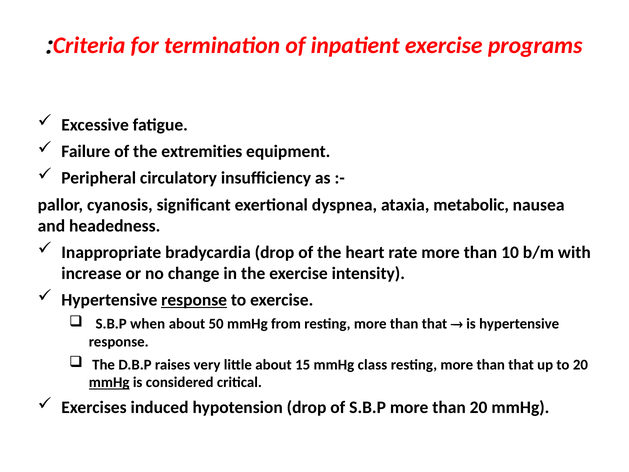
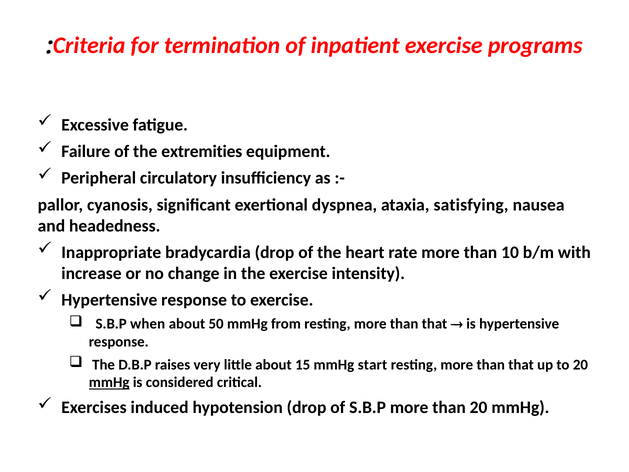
metabolic: metabolic -> satisfying (471, 205)
response underline: present -> none (194, 300)
class: class -> start (372, 364)
